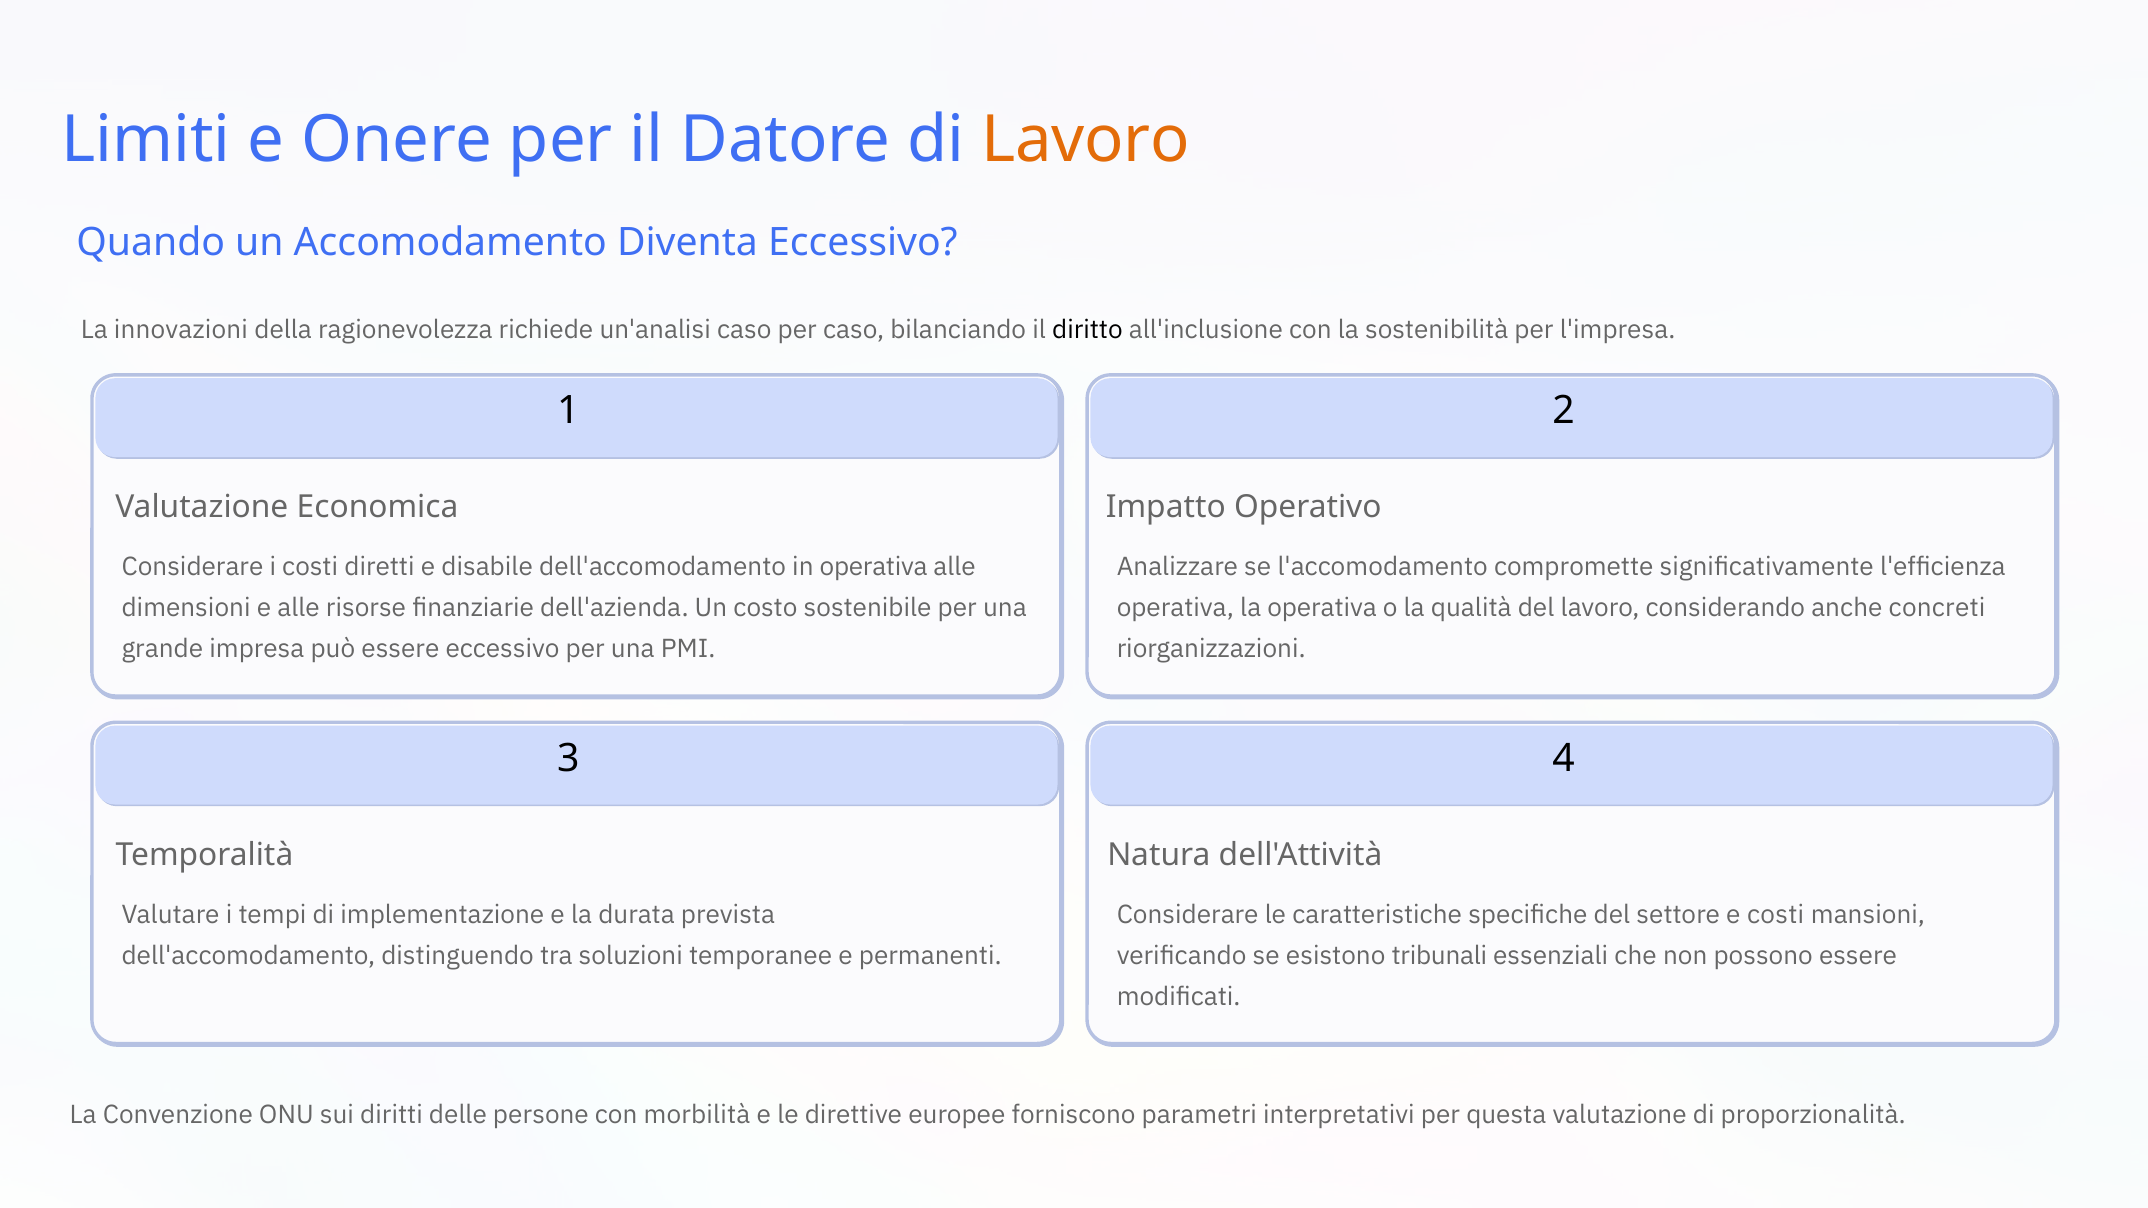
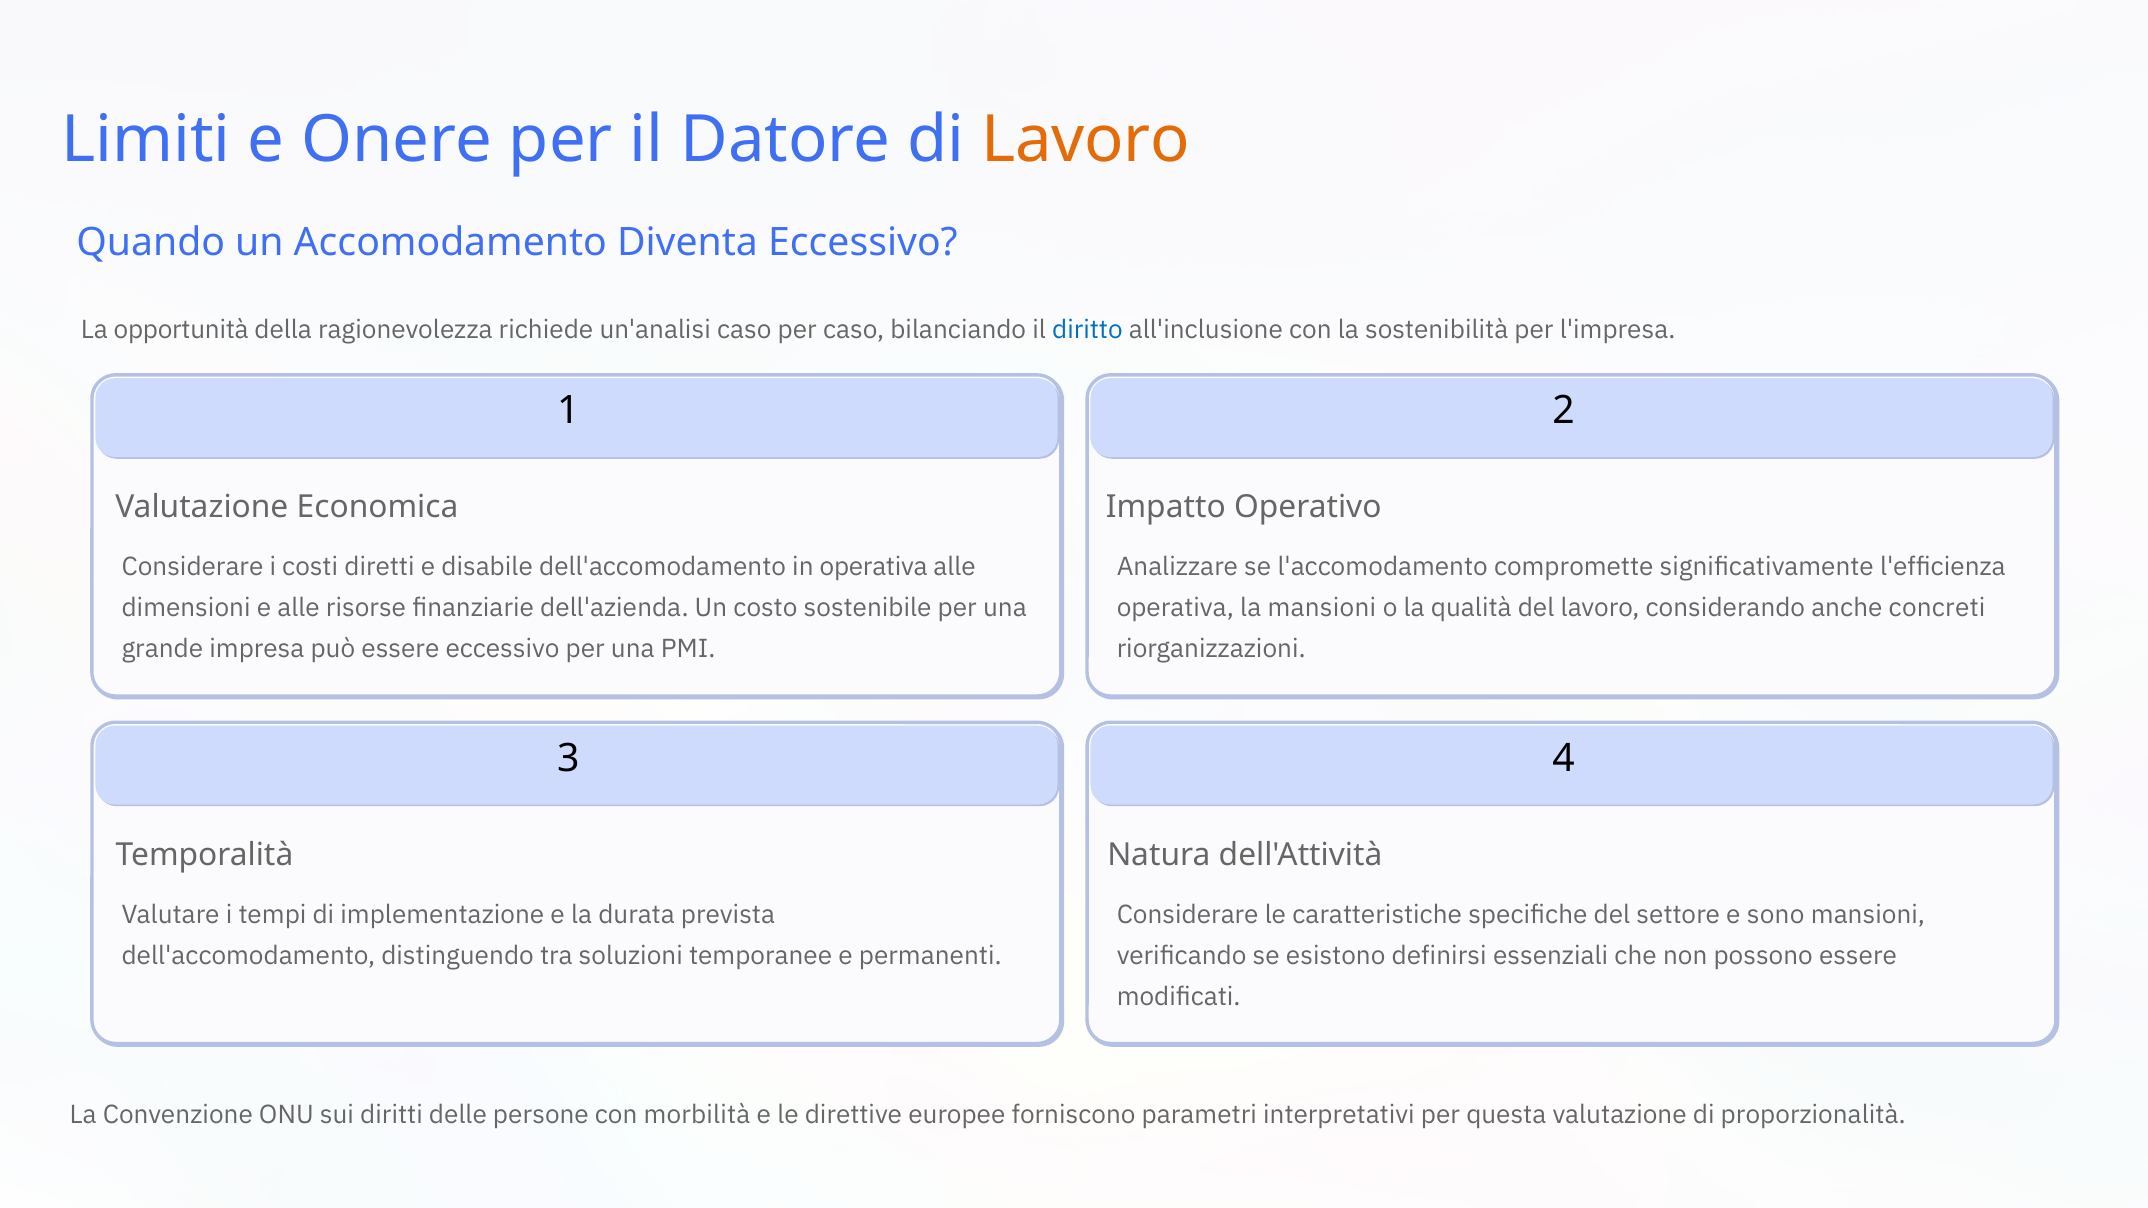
innovazioni: innovazioni -> opportunità (181, 330)
diritto colour: black -> blue (1087, 330)
la operativa: operativa -> mansioni (1322, 608)
e costi: costi -> sono (1776, 915)
tribunali: tribunali -> definirsi (1439, 956)
